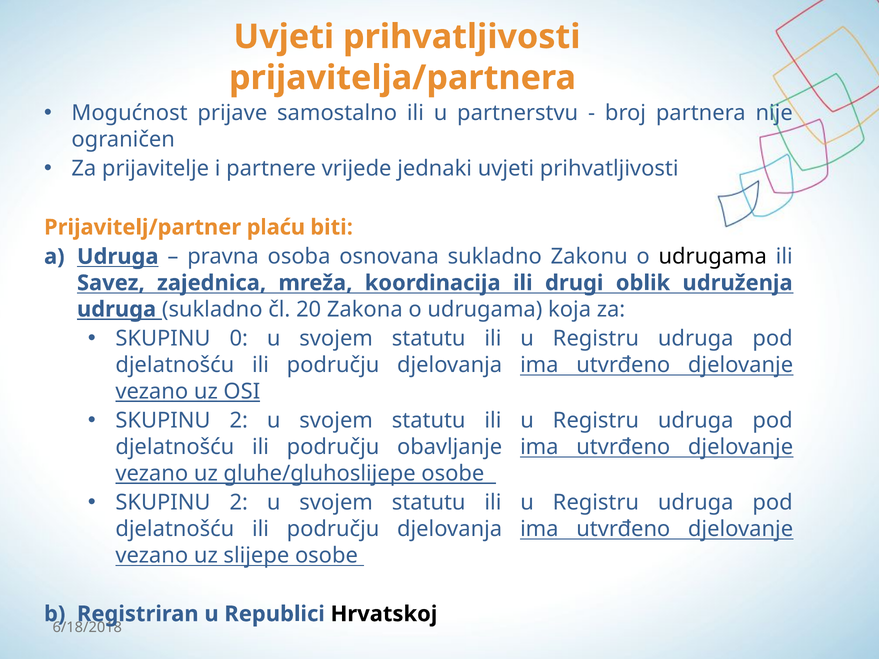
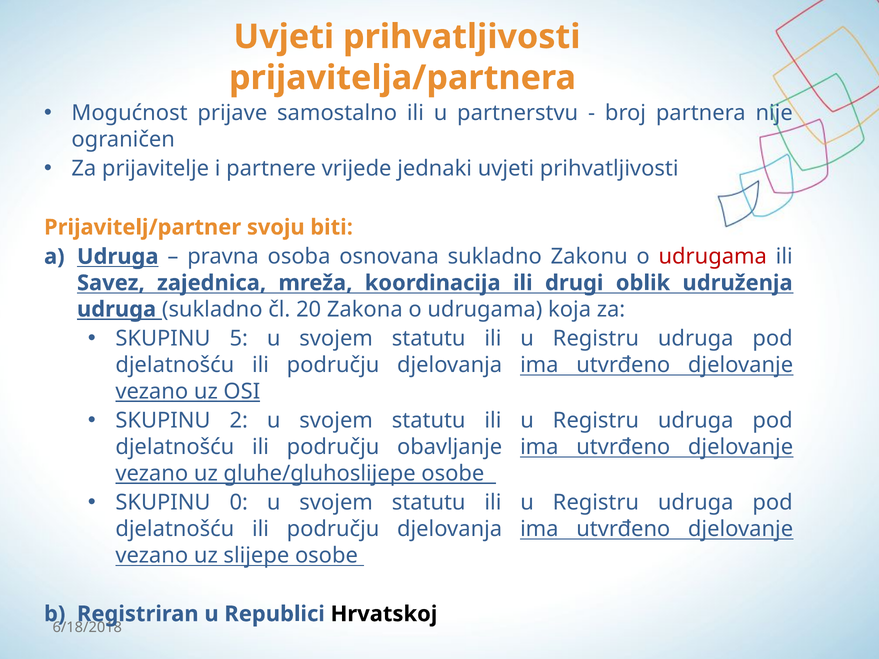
plaću: plaću -> svoju (276, 227)
udrugama colour: black -> red (713, 257)
0: 0 -> 5 (239, 339)
2: 2 -> 0 (239, 503)
